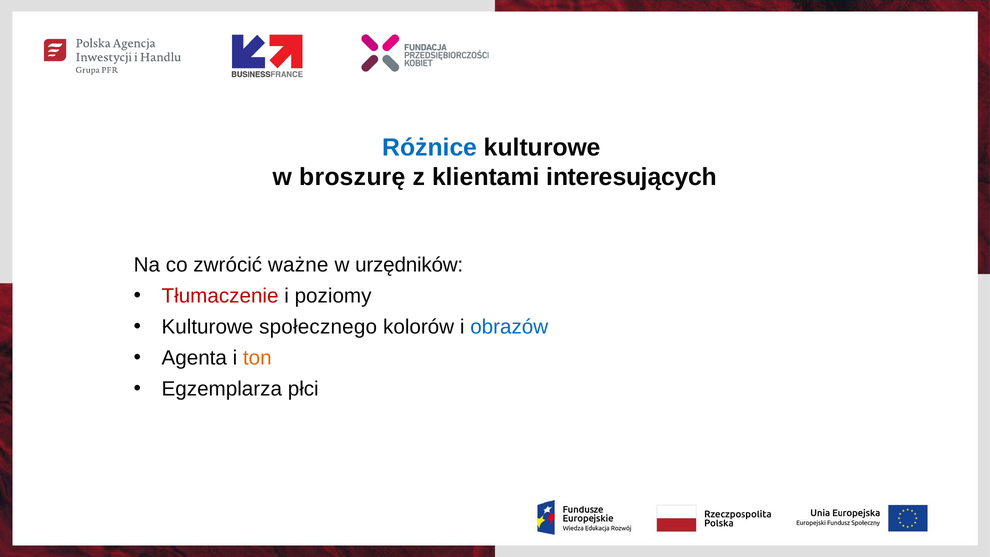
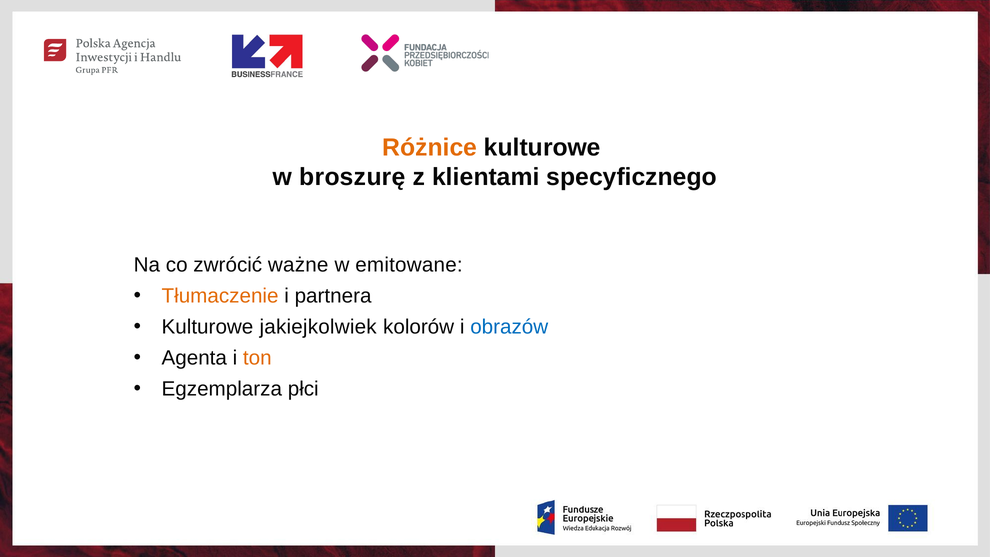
Różnice colour: blue -> orange (430, 147)
interesujących: interesujących -> specyficznego (632, 177)
urzędników: urzędników -> emitowane (409, 265)
Tłumaczenie colour: red -> orange (220, 296)
poziomy: poziomy -> partnera (333, 296)
społecznego: społecznego -> jakiejkolwiek (318, 327)
